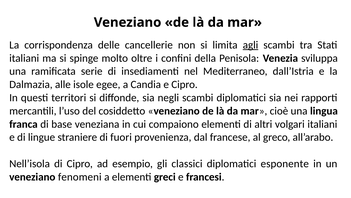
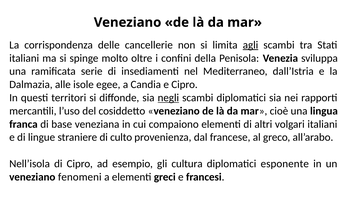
negli underline: none -> present (168, 97)
fuori: fuori -> culto (121, 137)
classici: classici -> cultura (187, 163)
